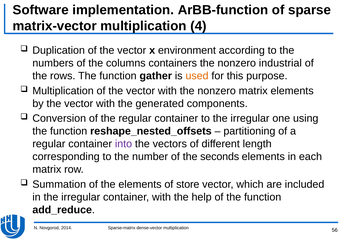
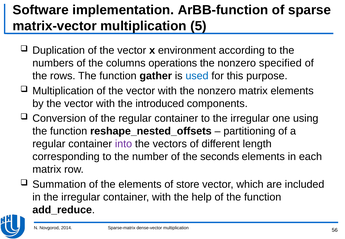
4: 4 -> 5 (198, 26)
containers: containers -> operations (173, 63)
industrial: industrial -> specified (280, 63)
used colour: orange -> blue (197, 76)
generated: generated -> introduced (160, 103)
